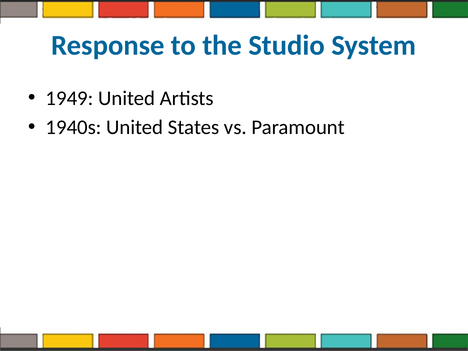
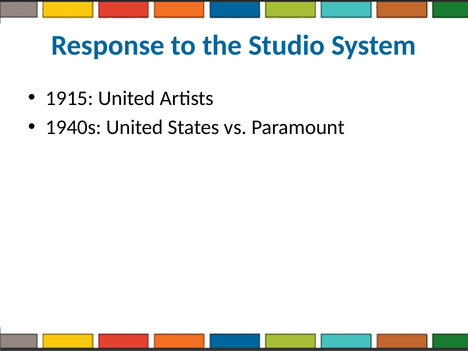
1949: 1949 -> 1915 (69, 98)
